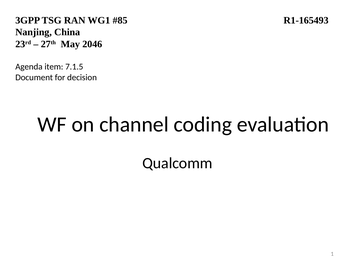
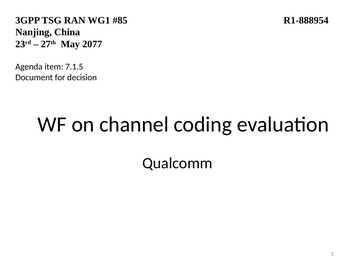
R1-165493: R1-165493 -> R1-888954 (306, 20)
2046: 2046 -> 2077 (92, 44)
